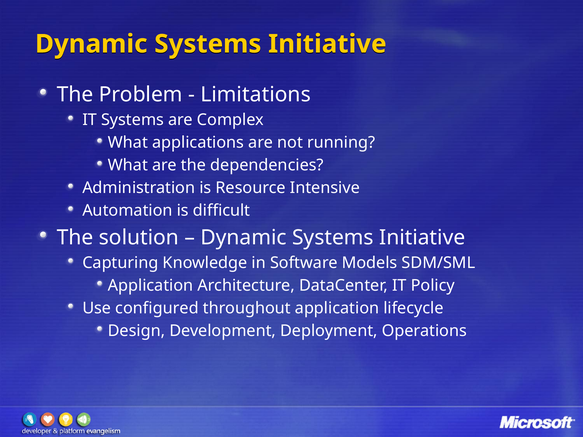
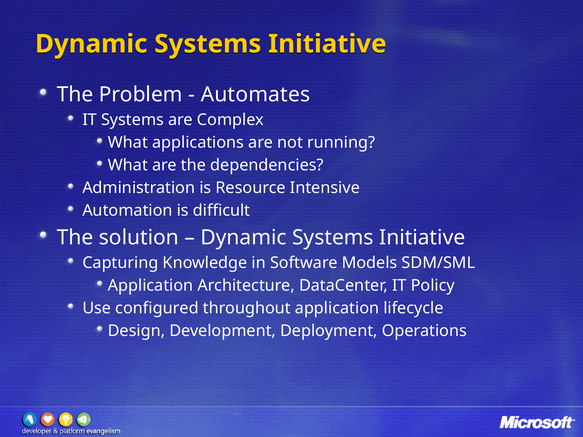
Limitations: Limitations -> Automates (255, 95)
